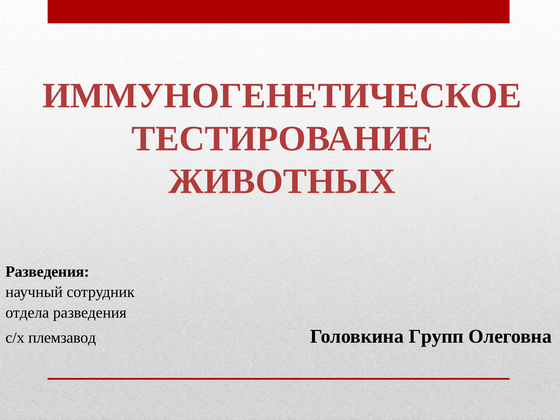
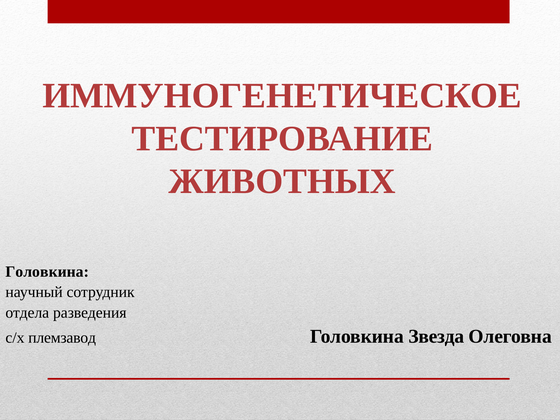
Разведения: Разведения -> Головкина (47, 272)
Групп: Групп -> Звезда (436, 336)
